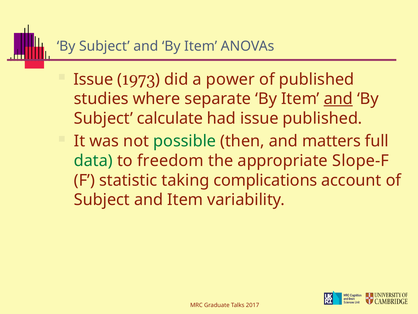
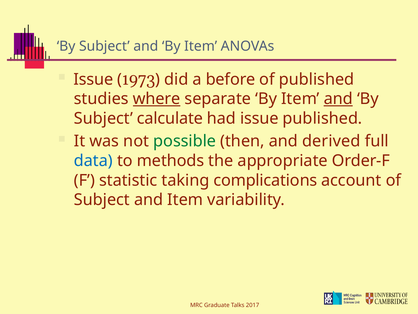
power: power -> before (231, 79)
where underline: none -> present (157, 99)
matters: matters -> derived (331, 141)
data colour: green -> blue (93, 161)
freedom: freedom -> methods (171, 161)
Slope-F: Slope-F -> Order-F (361, 161)
